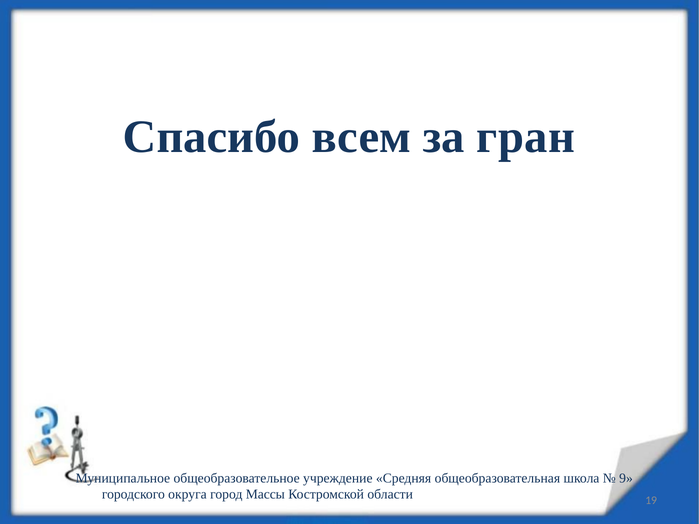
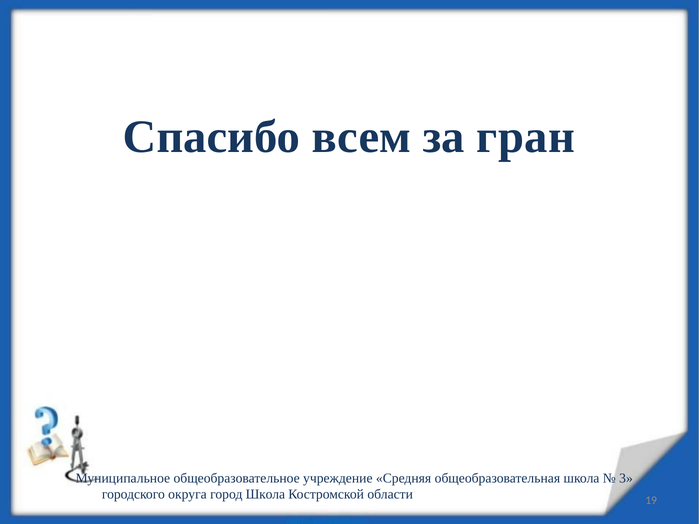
9: 9 -> 3 (626, 478)
город Массы: Массы -> Школа (265, 495)
